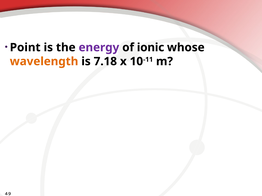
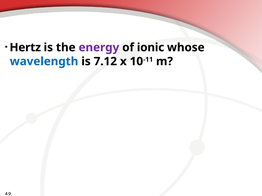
Point: Point -> Hertz (25, 48)
wavelength colour: orange -> blue (44, 62)
7.18: 7.18 -> 7.12 (105, 62)
